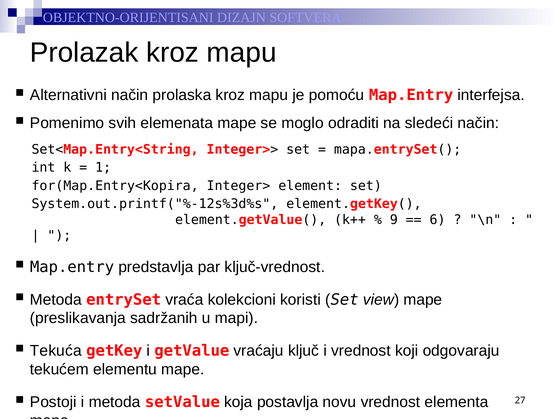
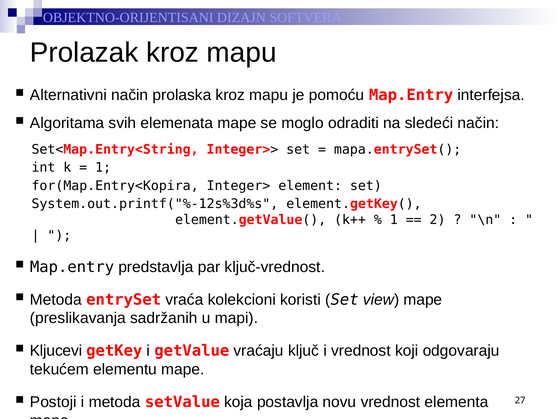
Pomenimo: Pomenimo -> Algoritama (67, 123)
9: 9 -> 1 (394, 220)
6: 6 -> 2 (438, 220)
Tekuća: Tekuća -> Kljucevi (56, 351)
